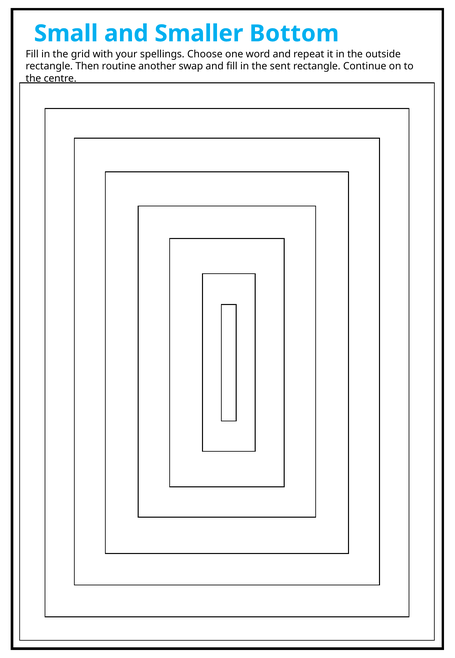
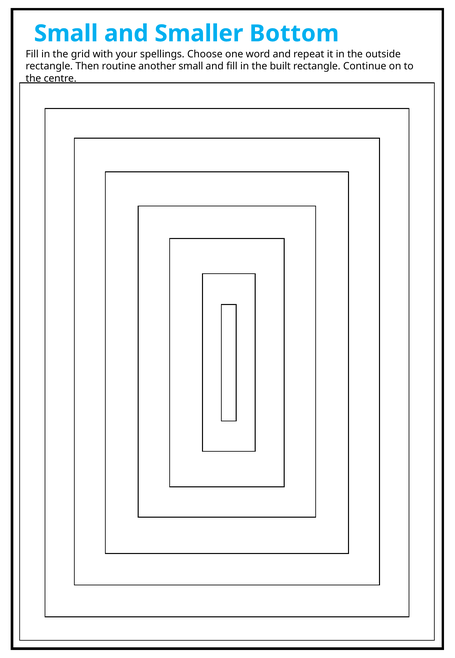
another swap: swap -> small (191, 66)
sent: sent -> built (280, 66)
